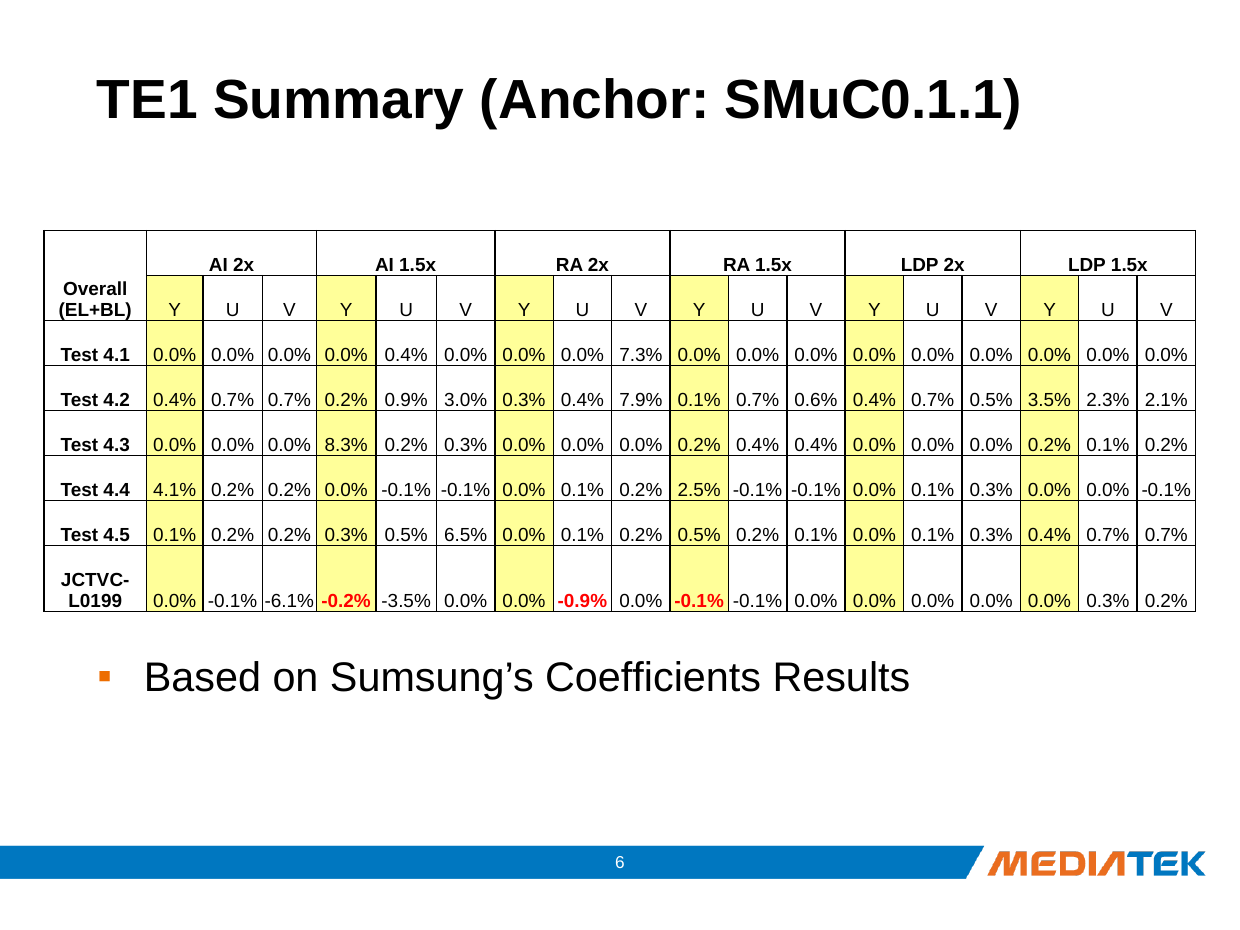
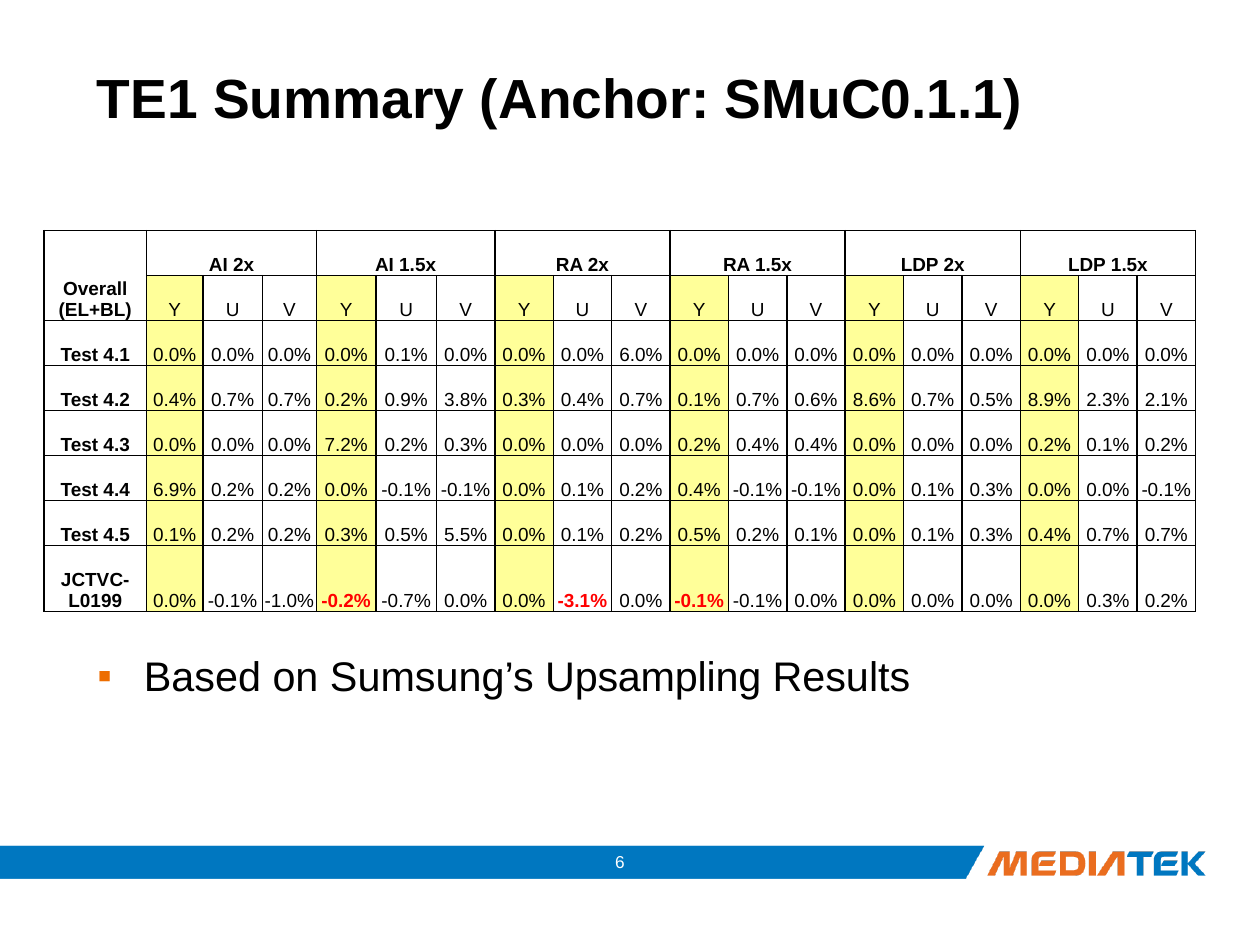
0.0% 0.0% 0.4%: 0.4% -> 0.1% (406, 355)
7.3%: 7.3% -> 6.0% (641, 355)
3.0%: 3.0% -> 3.8% (466, 400)
7.9%: 7.9% -> 0.7% (641, 400)
0.6% 0.4%: 0.4% -> 8.6% (874, 400)
3.5%: 3.5% -> 8.9% (1050, 400)
8.3%: 8.3% -> 7.2% (346, 445)
4.1%: 4.1% -> 6.9% (175, 490)
0.1% 0.2% 2.5%: 2.5% -> 0.4% (699, 490)
6.5%: 6.5% -> 5.5% (466, 535)
-6.1%: -6.1% -> -1.0% (289, 601)
-3.5%: -3.5% -> -0.7% (406, 601)
-0.9%: -0.9% -> -3.1% (582, 601)
Coefficients: Coefficients -> Upsampling (653, 678)
